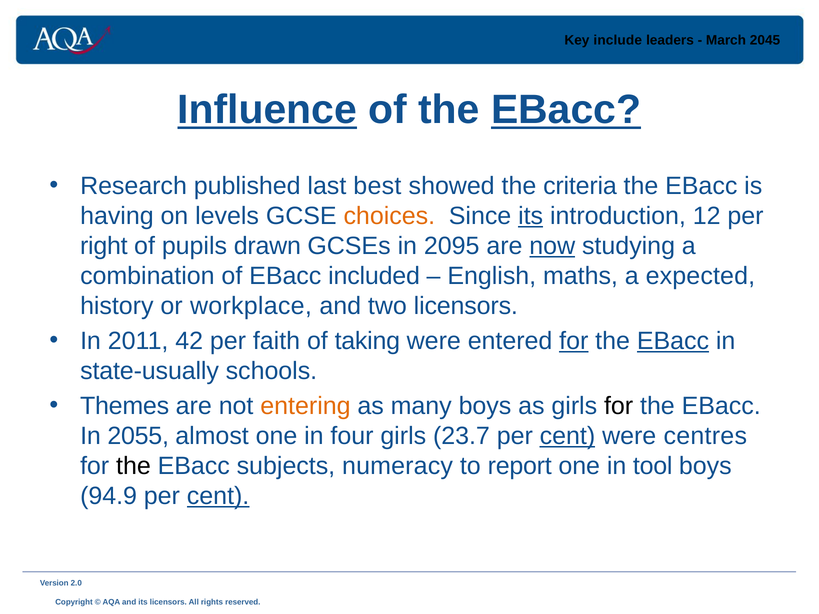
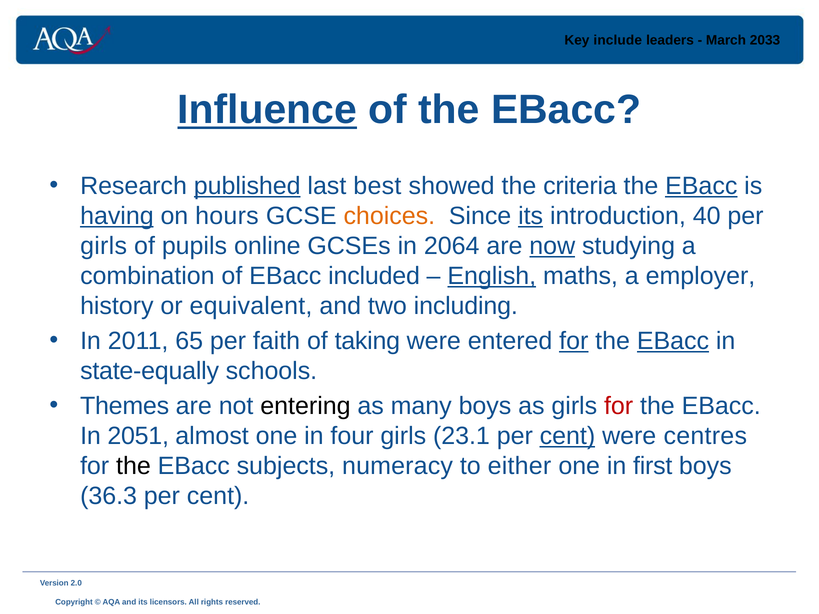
2045: 2045 -> 2033 (765, 40)
EBacc underline: present -> none (566, 110)
published underline: none -> present (247, 186)
EBacc underline: none -> present (701, 186)
having underline: none -> present (117, 216)
levels: levels -> hours (227, 216)
12: 12 -> 40 (707, 216)
right: right -> girls (104, 246)
drawn: drawn -> online (267, 246)
2095: 2095 -> 2064 (452, 246)
English underline: none -> present (492, 276)
expected: expected -> employer (700, 276)
workplace: workplace -> equivalent (251, 306)
two licensors: licensors -> including (466, 306)
42: 42 -> 65 (189, 341)
state-usually: state-usually -> state-equally (150, 371)
entering colour: orange -> black (305, 406)
for colour: black -> red (619, 406)
2055: 2055 -> 2051 (138, 436)
23.7: 23.7 -> 23.1 (461, 436)
report: report -> either (519, 466)
tool: tool -> first (653, 466)
94.9: 94.9 -> 36.3 (109, 496)
cent underline: present -> none (218, 496)
